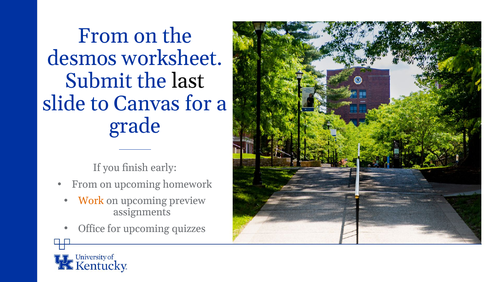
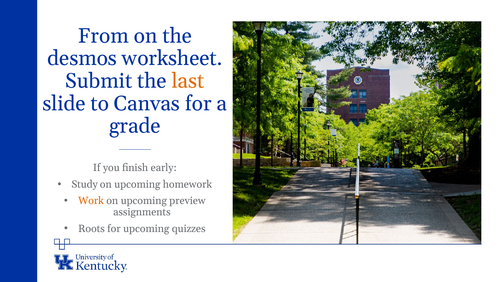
last colour: black -> orange (188, 81)
From: From -> Study (85, 184)
Office: Office -> Roots (92, 228)
